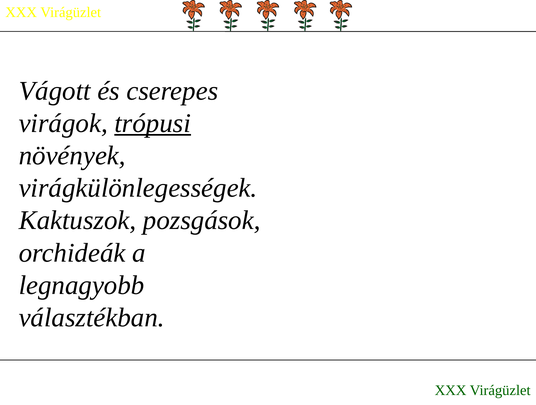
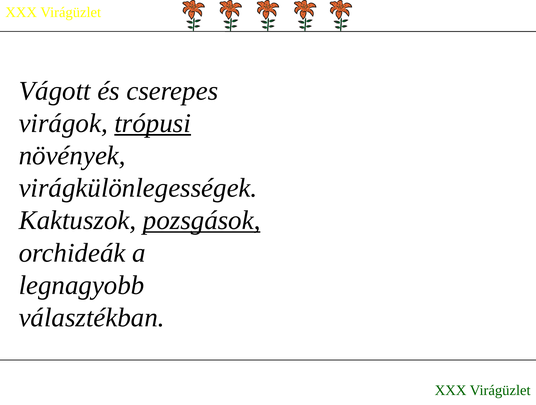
pozsgások underline: none -> present (202, 220)
